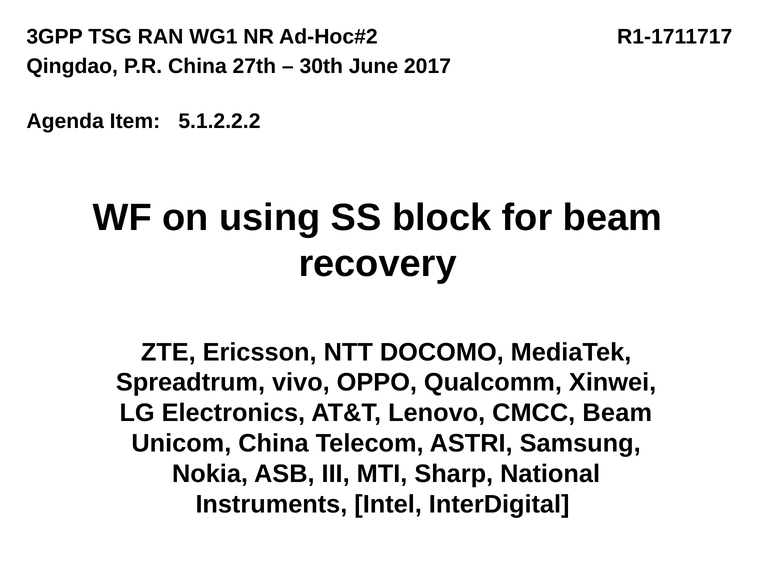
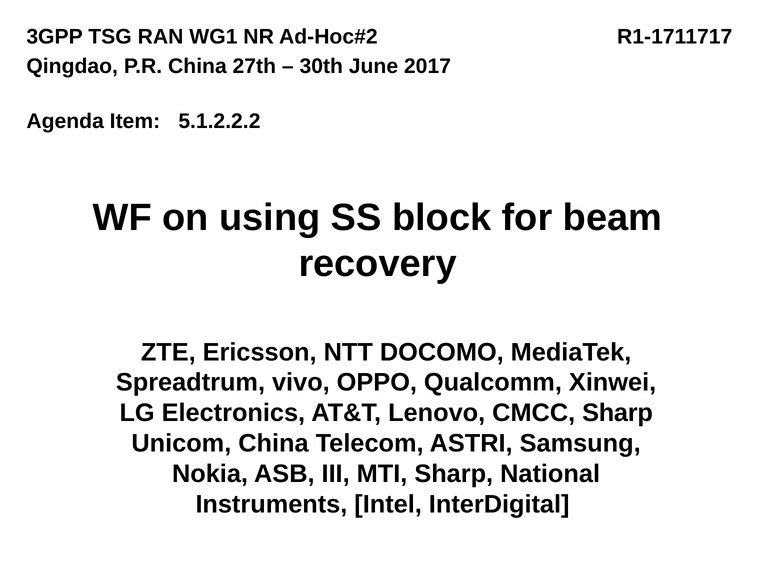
CMCC Beam: Beam -> Sharp (618, 413)
